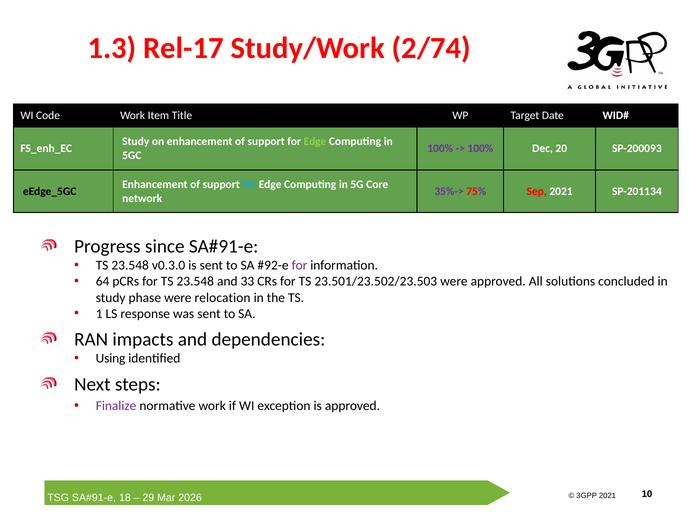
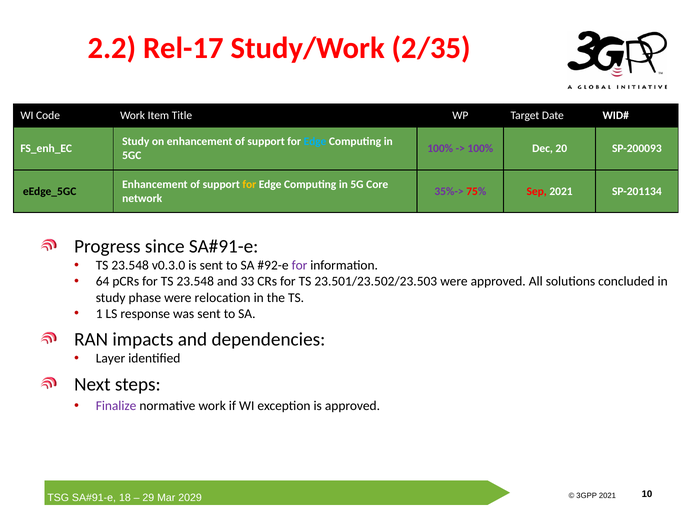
1.3: 1.3 -> 2.2 (112, 48)
2/74: 2/74 -> 2/35 (431, 48)
Edge colour: light green -> light blue (315, 142)
for colour: light blue -> yellow (249, 184)
Using: Using -> Layer (110, 359)
2026: 2026 -> 2029 (190, 498)
